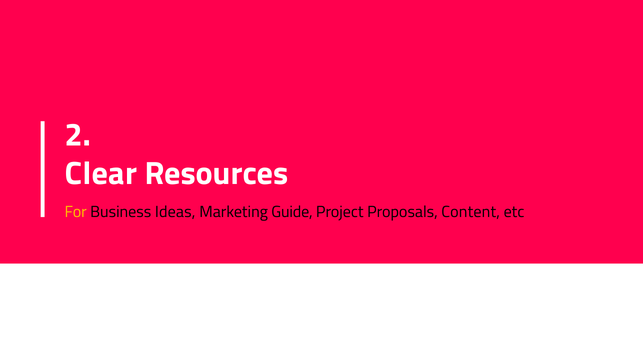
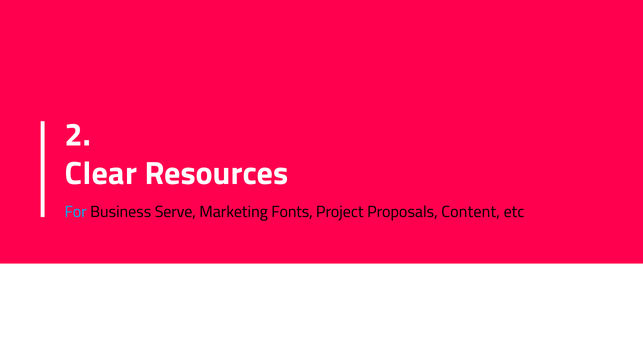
For colour: yellow -> light blue (76, 212)
Ideas: Ideas -> Serve (175, 212)
Guide: Guide -> Fonts (292, 212)
